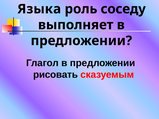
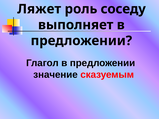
Языка: Языка -> Ляжет (39, 9)
рисовать: рисовать -> значение (56, 75)
